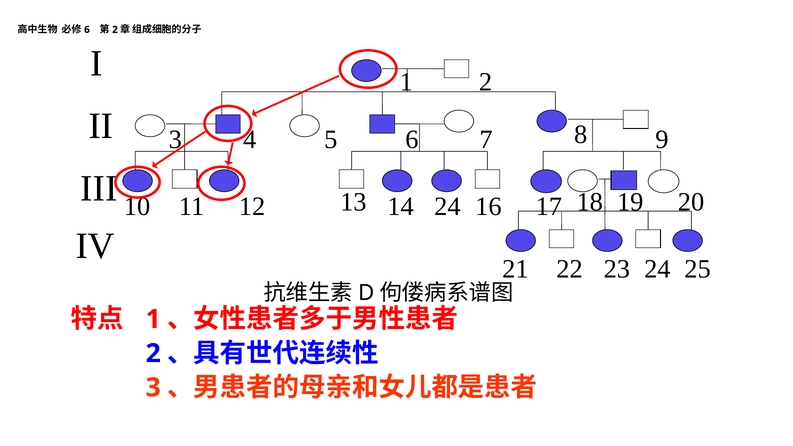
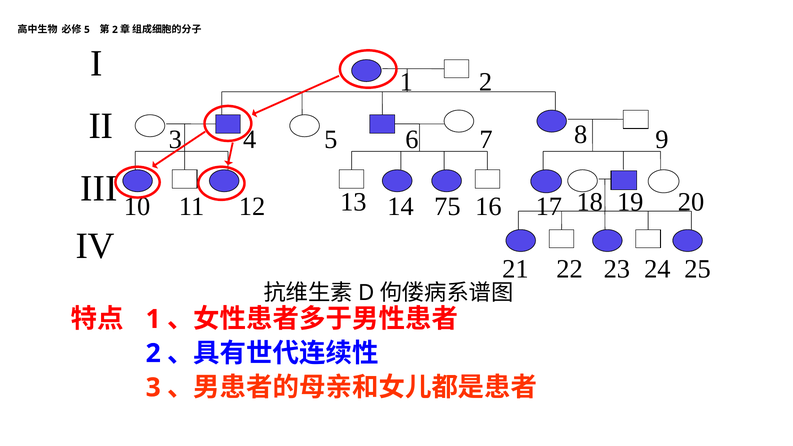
6: 6 -> 5 (87, 30)
14 24: 24 -> 75 (447, 207)
